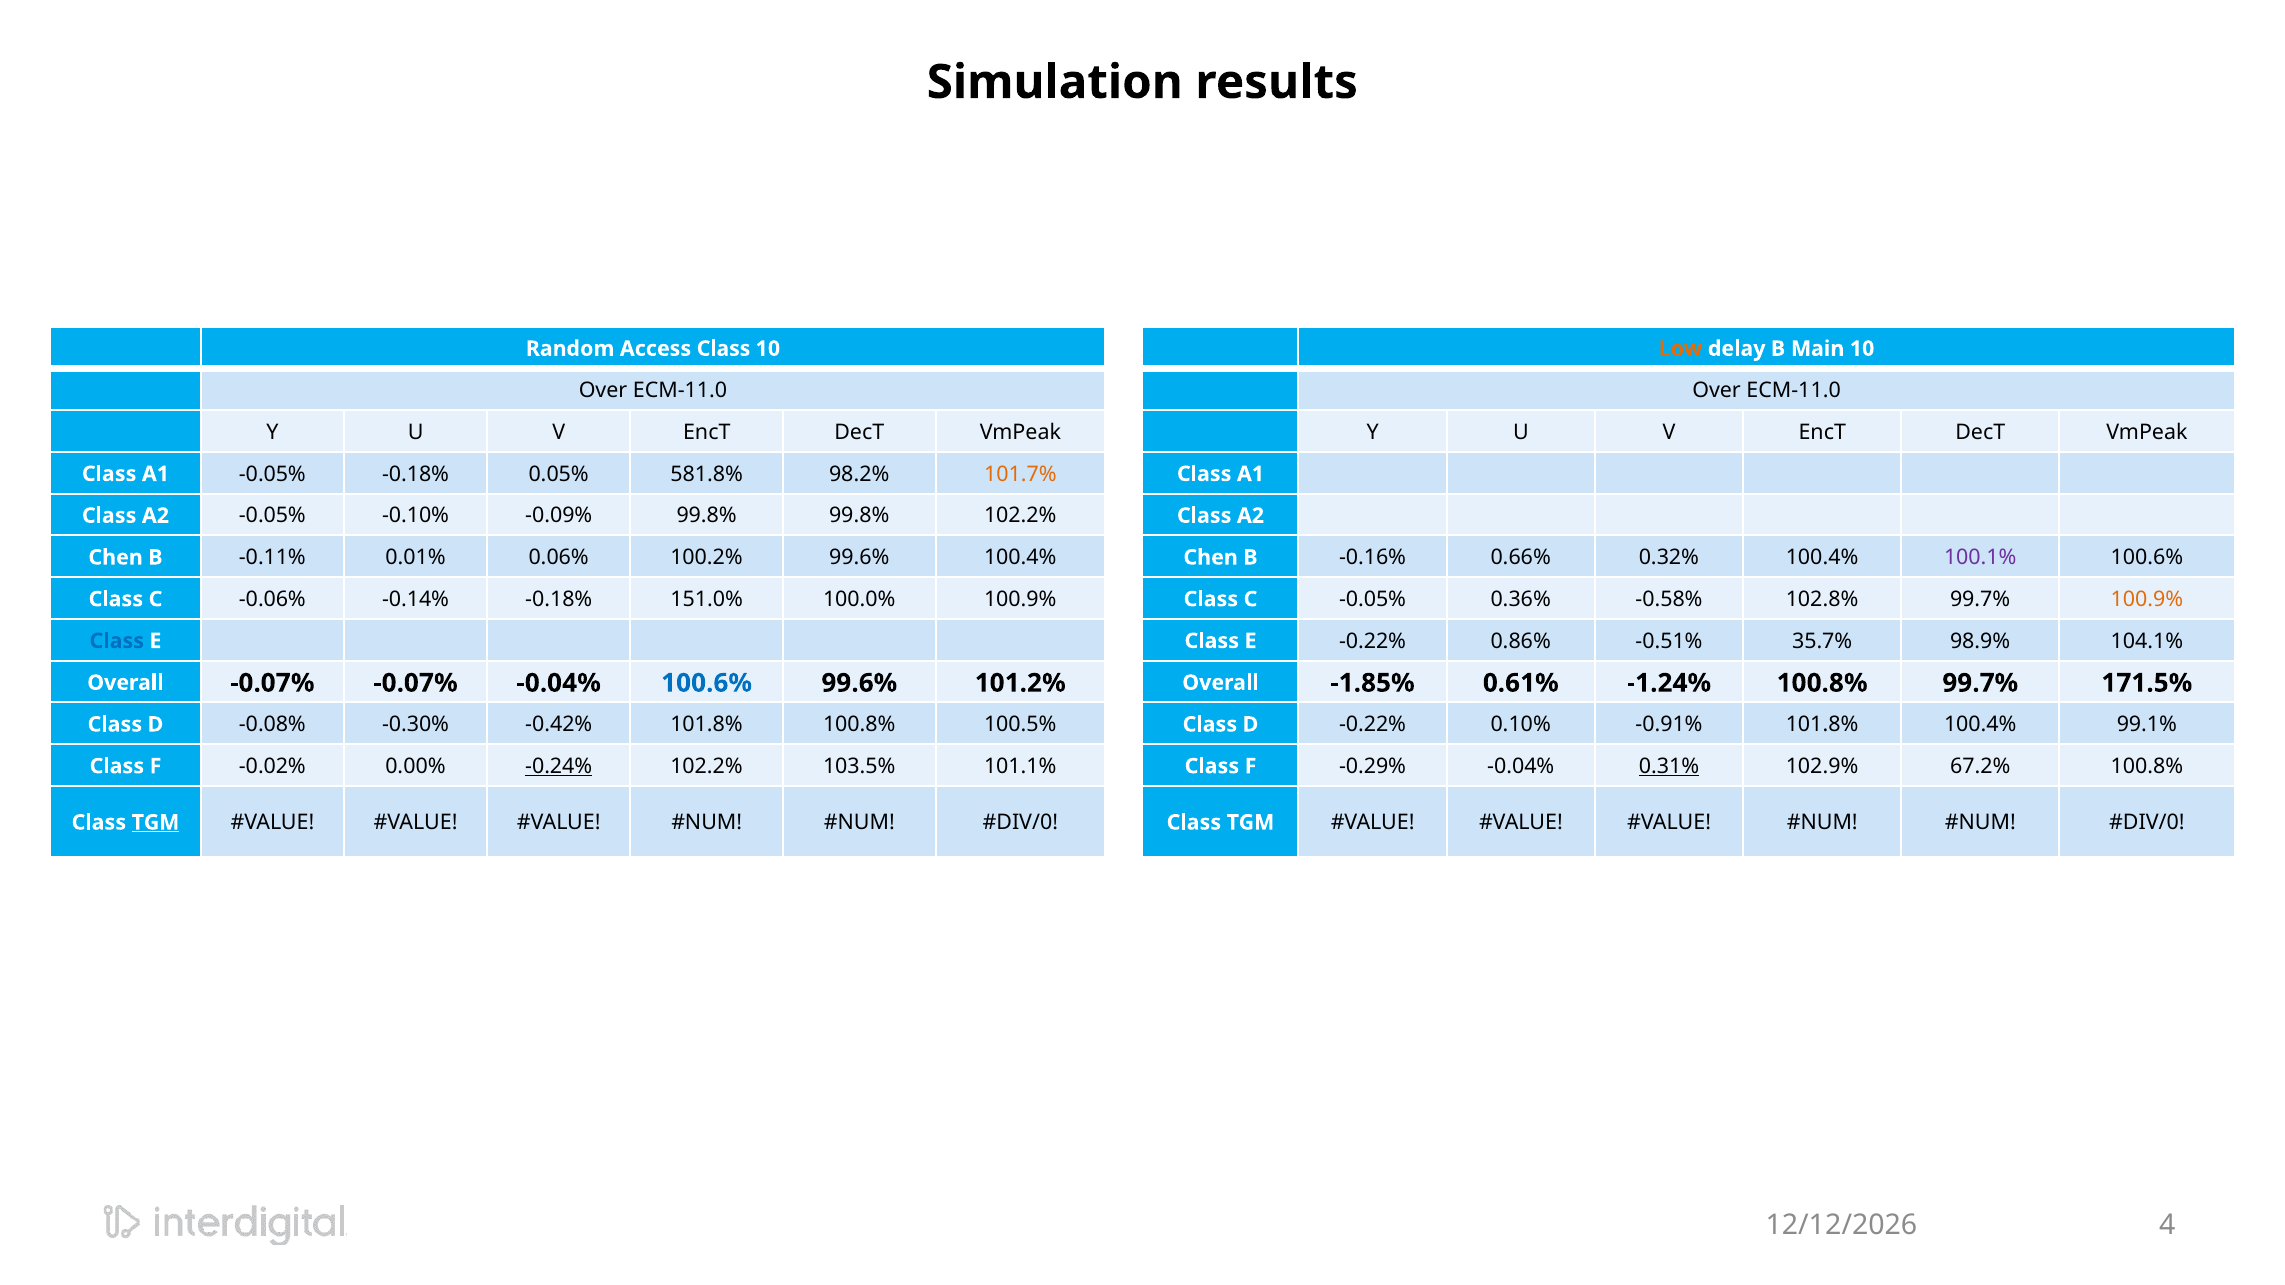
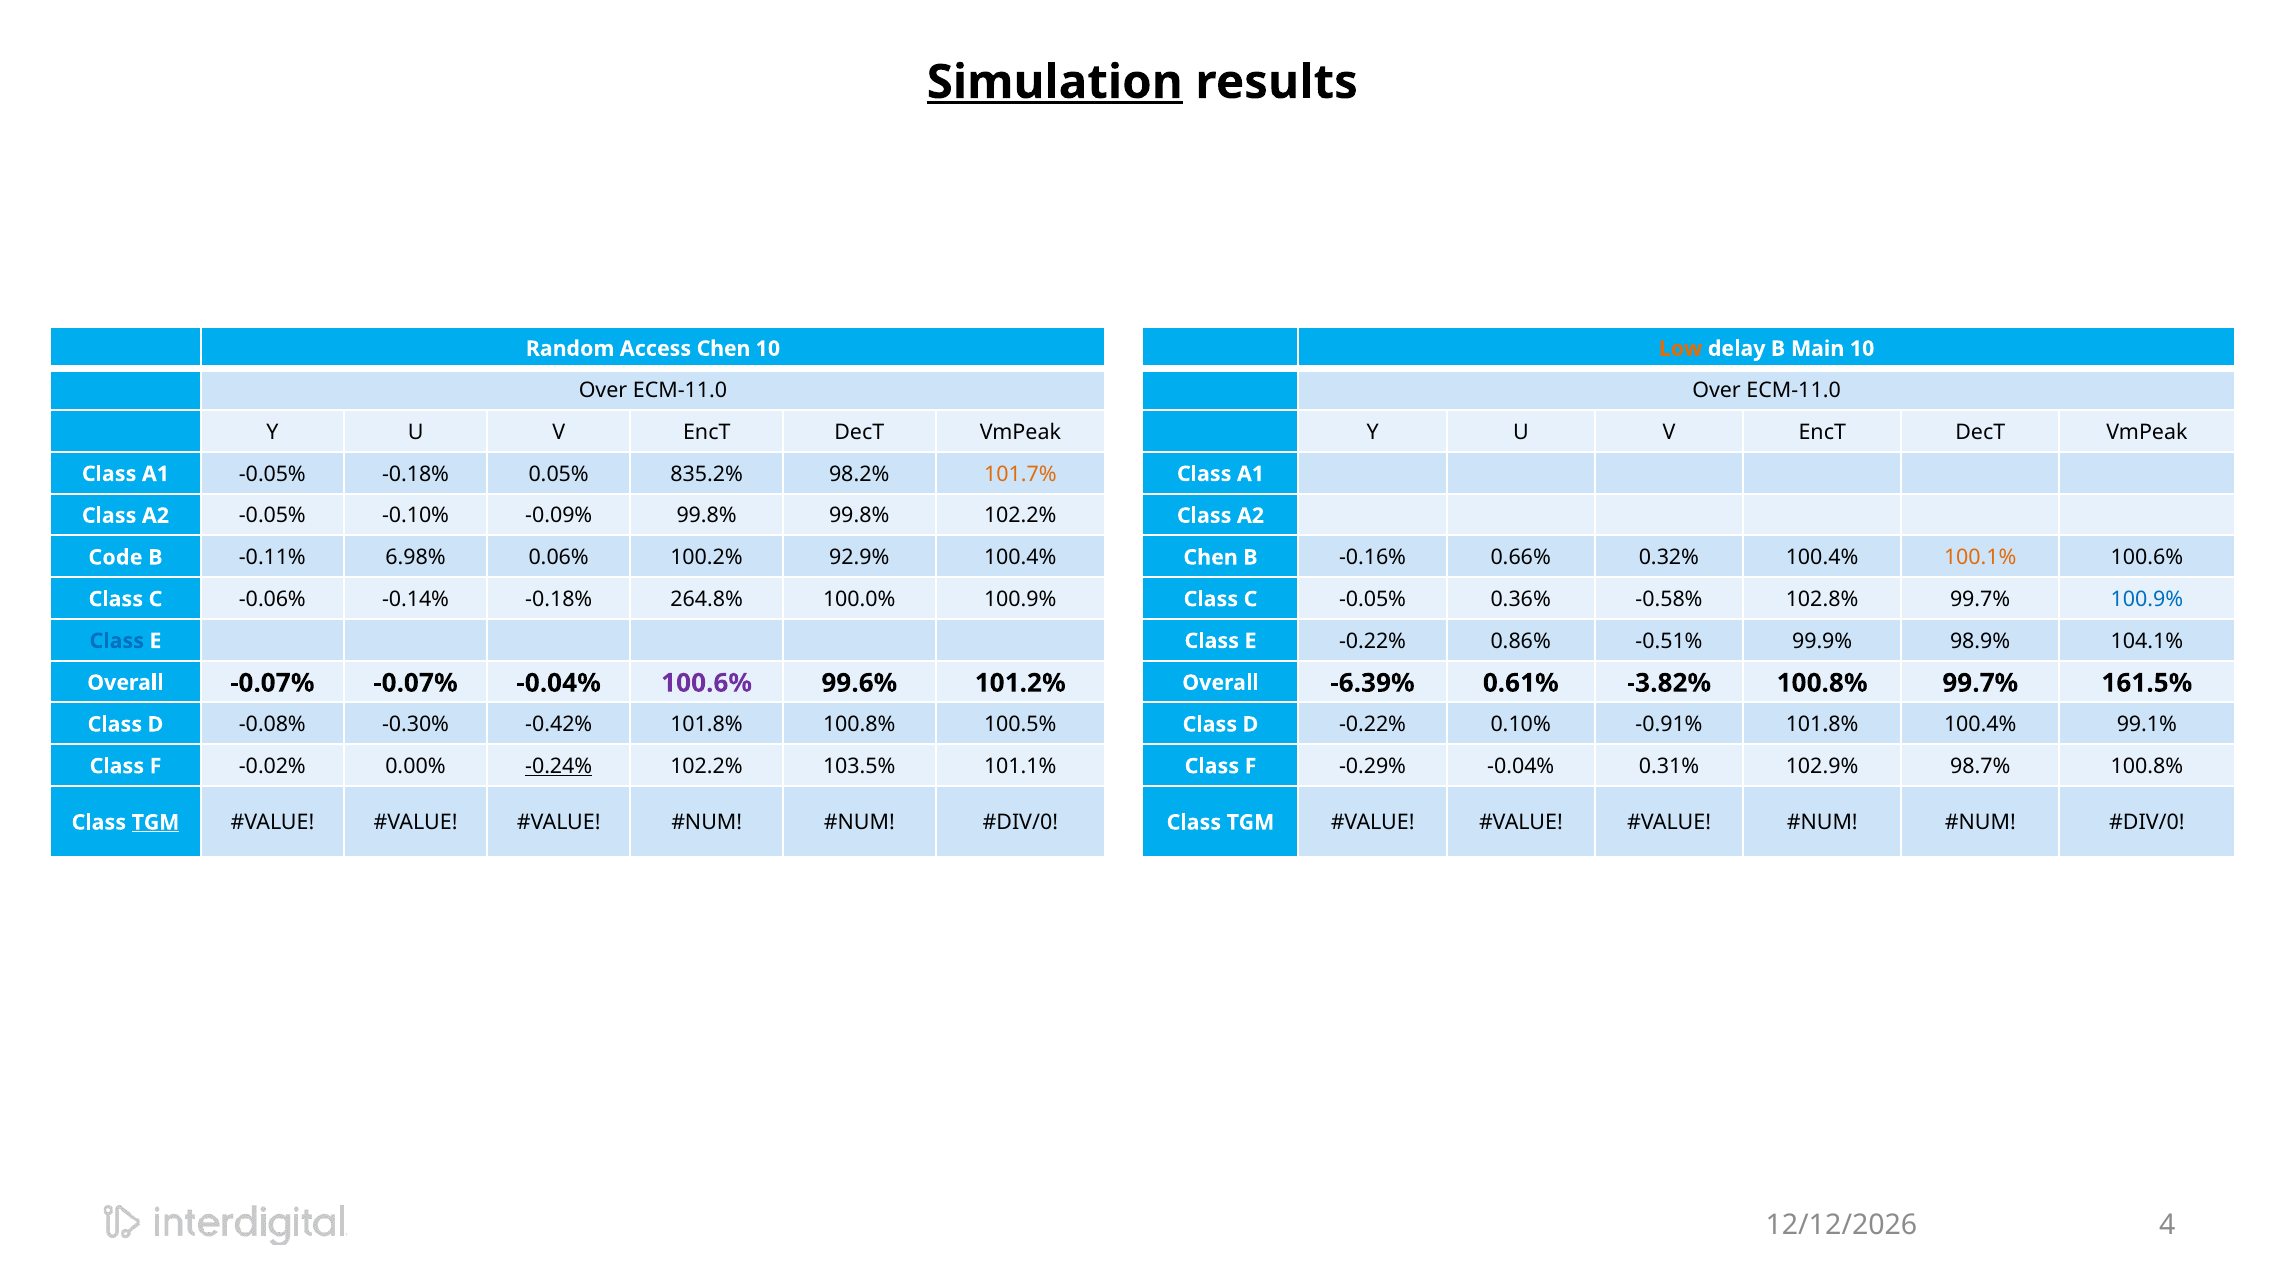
Simulation underline: none -> present (1055, 82)
Access Class: Class -> Chen (724, 349)
581.8%: 581.8% -> 835.2% (707, 474)
Chen: Chen -> Code (115, 558)
0.01%: 0.01% -> 6.98% (416, 558)
100.2% 99.6%: 99.6% -> 92.9% (859, 558)
100.1% colour: purple -> orange (1980, 558)
151.0%: 151.0% -> 264.8% (707, 599)
100.9% colour: orange -> blue (2147, 599)
35.7%: 35.7% -> 99.9% (1822, 641)
100.6% colour: blue -> purple (707, 683)
-1.85%: -1.85% -> -6.39% (1372, 683)
-1.24%: -1.24% -> -3.82% (1669, 683)
171.5%: 171.5% -> 161.5% (2147, 683)
0.31% underline: present -> none (1669, 766)
67.2%: 67.2% -> 98.7% (1980, 766)
